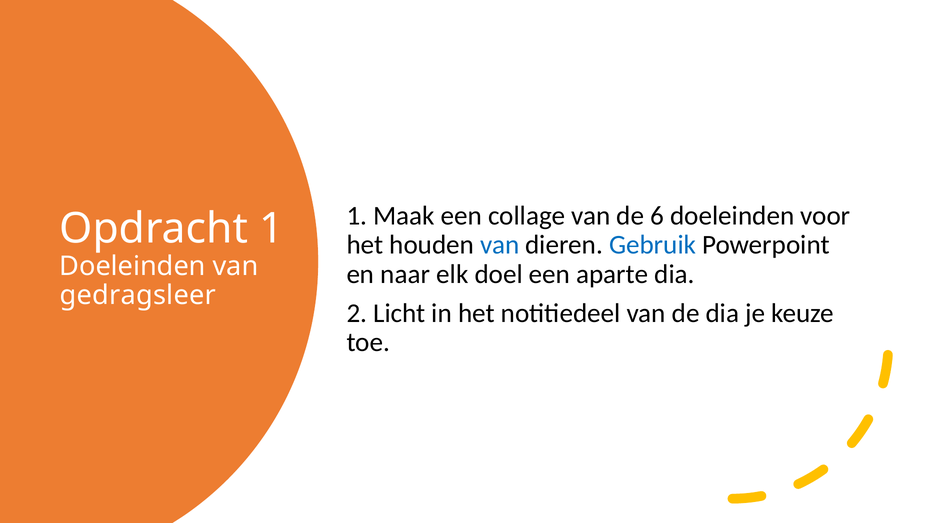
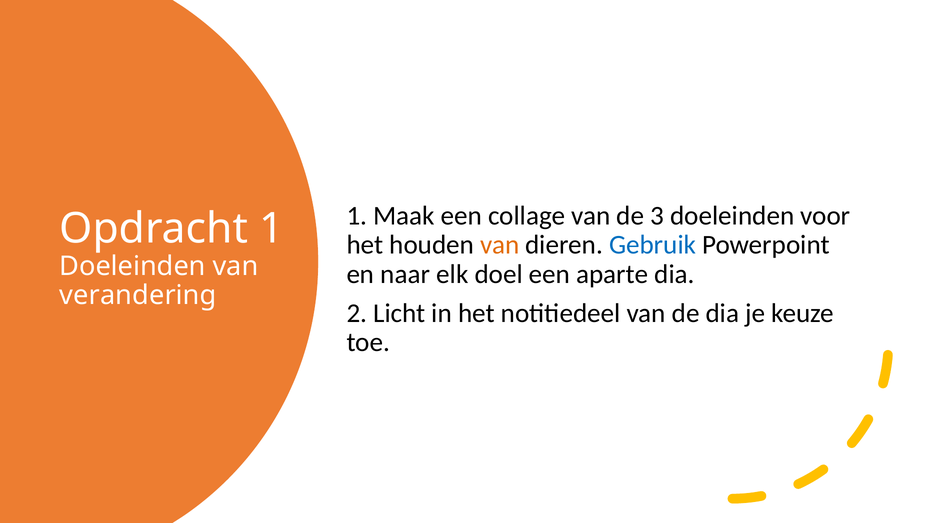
6: 6 -> 3 (657, 216)
van colour: blue -> orange (500, 245)
gedragsleer: gedragsleer -> verandering (138, 296)
